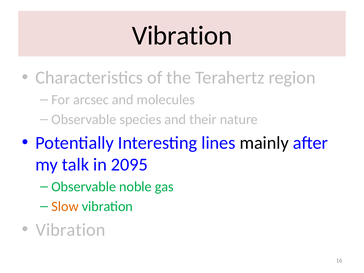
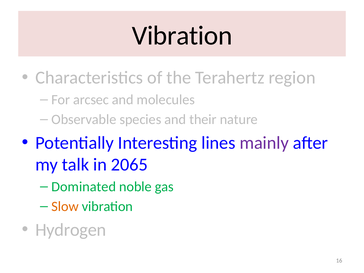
mainly colour: black -> purple (264, 143)
2095: 2095 -> 2065 (129, 165)
Observable: Observable -> Dominated (84, 187)
Vibration: Vibration -> Hydrogen (71, 230)
